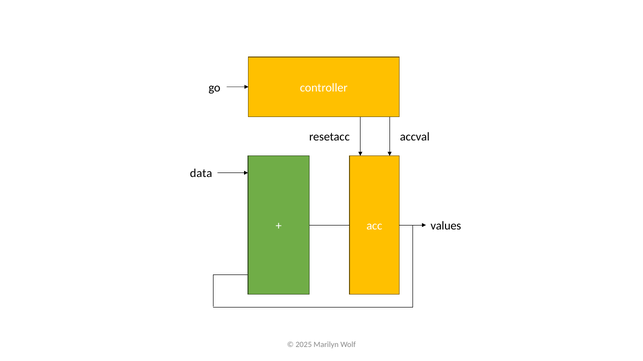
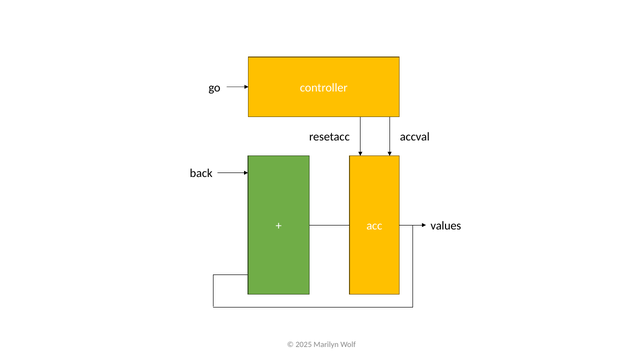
data: data -> back (201, 174)
